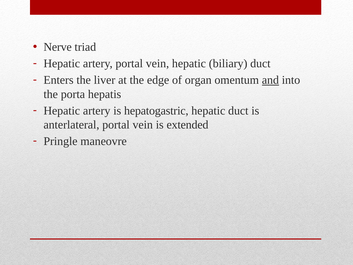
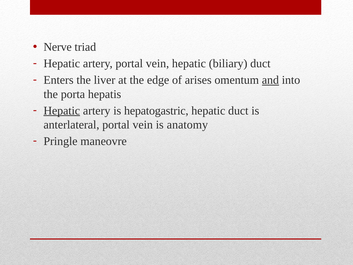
organ: organ -> arises (198, 80)
Hepatic underline: none -> present (62, 111)
extended: extended -> anatomy (187, 125)
